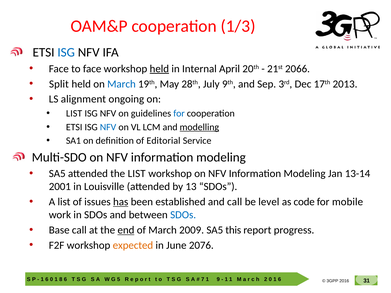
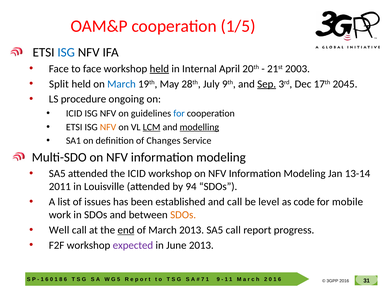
1/3: 1/3 -> 1/5 (238, 26)
2066: 2066 -> 2003 (297, 69)
Sep underline: none -> present (267, 84)
2013: 2013 -> 2045 (345, 84)
alignment: alignment -> procedure (84, 99)
LIST: LIST -> ICID (74, 114)
NFV colour: blue -> orange (108, 127)
LCM underline: none -> present (152, 127)
Editorial: Editorial -> Changes (163, 141)
the LIST: LIST -> ICID (137, 174)
2001: 2001 -> 2011 (60, 187)
13: 13 -> 94 (191, 187)
has underline: present -> none (121, 202)
SDOs colour: blue -> orange (183, 215)
Base: Base -> Well (59, 230)
March 2009: 2009 -> 2013 (192, 230)
SA5 this: this -> call (233, 230)
expected colour: orange -> purple (133, 245)
June 2076: 2076 -> 2013 (201, 245)
